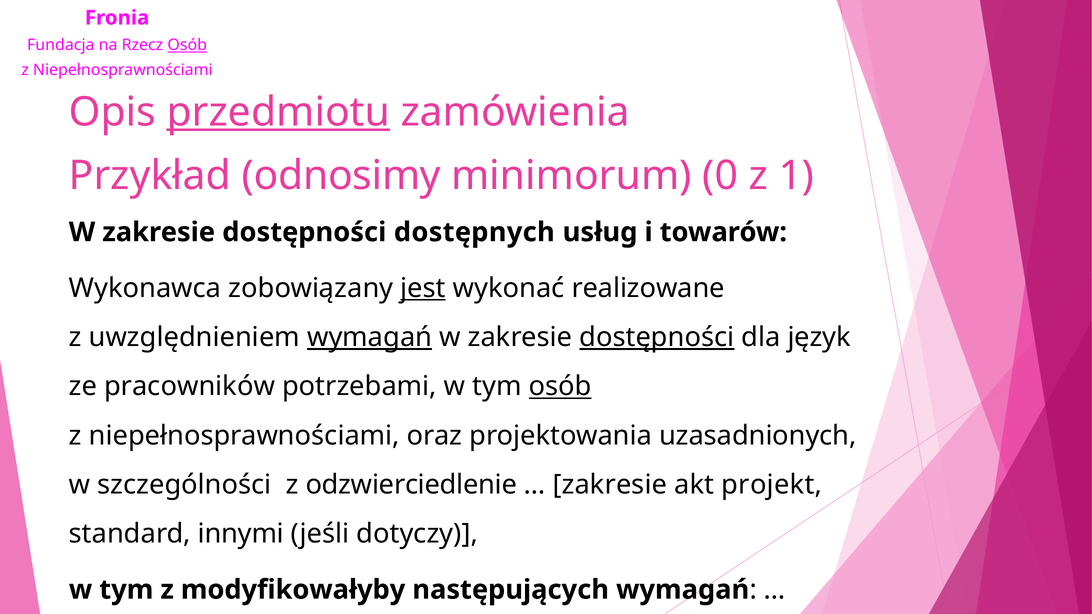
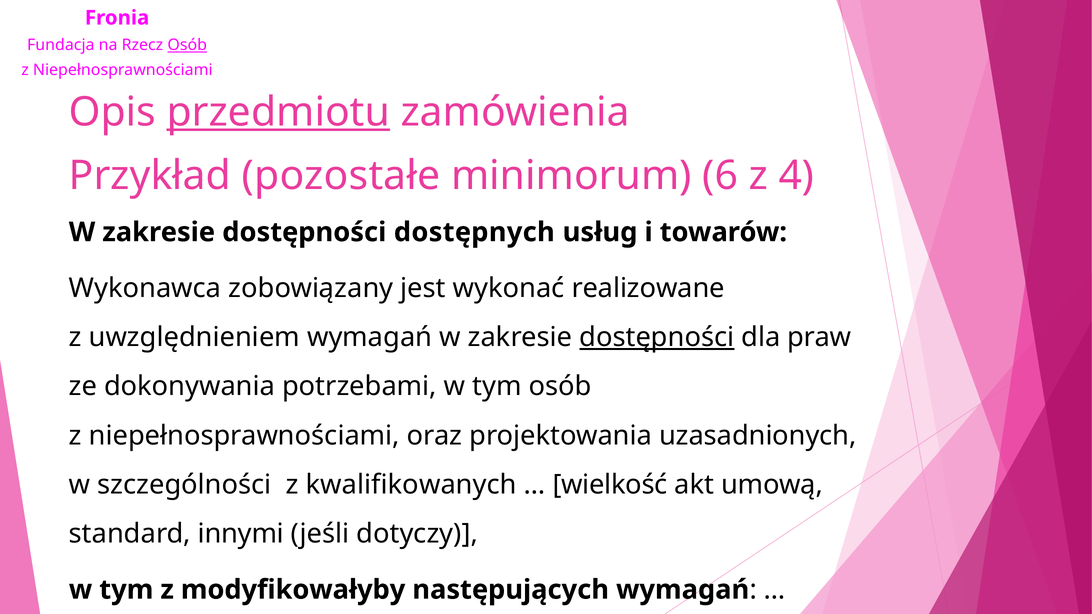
odnosimy: odnosimy -> pozostałe (341, 176)
0: 0 -> 6 (720, 176)
1: 1 -> 4 (796, 176)
jest underline: present -> none (423, 288)
wymagań underline: present -> none (370, 337)
język: język -> praw (819, 337)
pracowników: pracowników -> dokonywania (190, 387)
osób underline: present -> none (560, 387)
odzwierciedlenie: odzwierciedlenie -> kwalifikowanych (411, 485)
zakresie: zakresie -> wielkość (610, 485)
projekt: projekt -> umową (772, 485)
